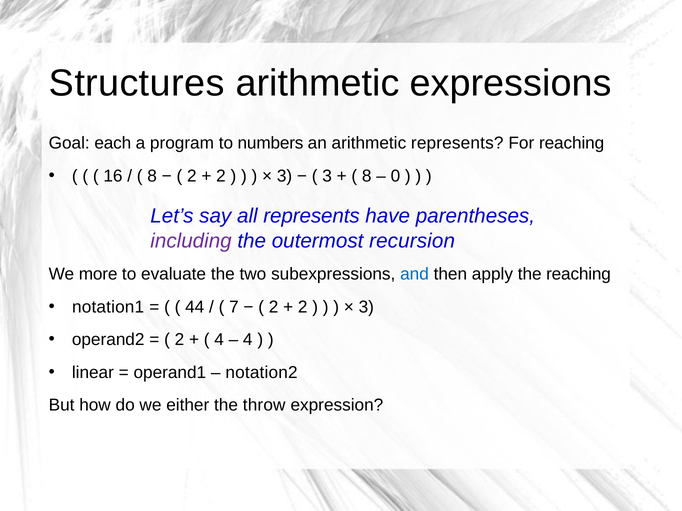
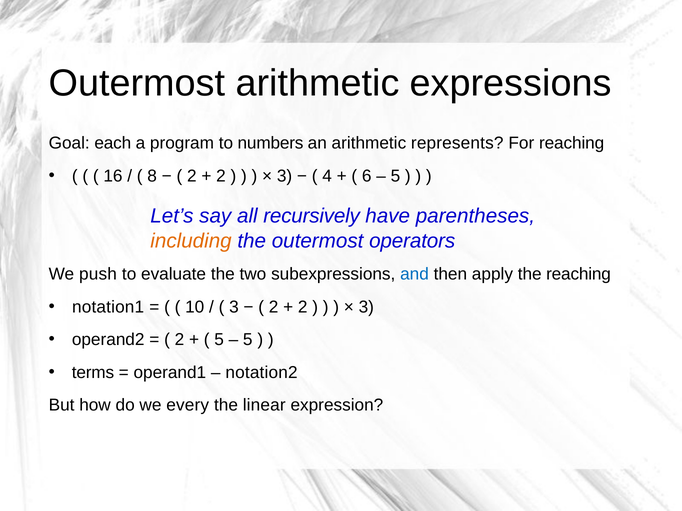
Structures: Structures -> Outermost (137, 84)
3: 3 -> 4 (327, 176)
8: 8 -> 6 (367, 176)
0: 0 -> 5 (395, 176)
all represents: represents -> recursively (312, 216)
including colour: purple -> orange (191, 241)
recursion: recursion -> operators (412, 241)
more: more -> push (98, 275)
44: 44 -> 10 (195, 307)
7: 7 -> 3 (234, 307)
4: 4 -> 5 (219, 340)
4: 4 -> 5 (248, 340)
linear: linear -> terms (93, 373)
either: either -> every (188, 406)
throw: throw -> linear (264, 406)
